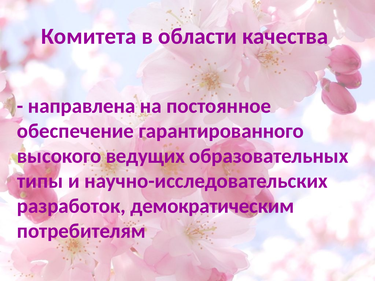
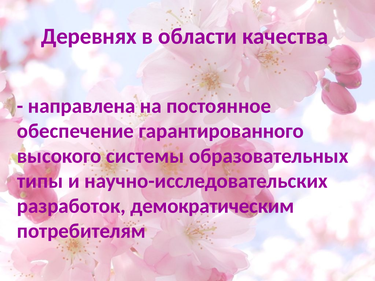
Комитета: Комитета -> Деревнях (89, 36)
ведущих: ведущих -> системы (145, 156)
